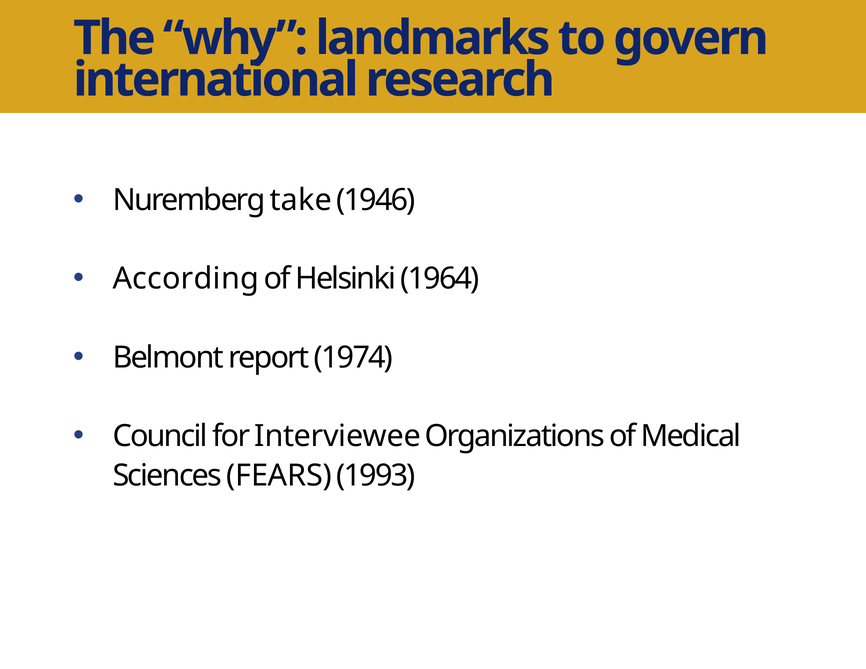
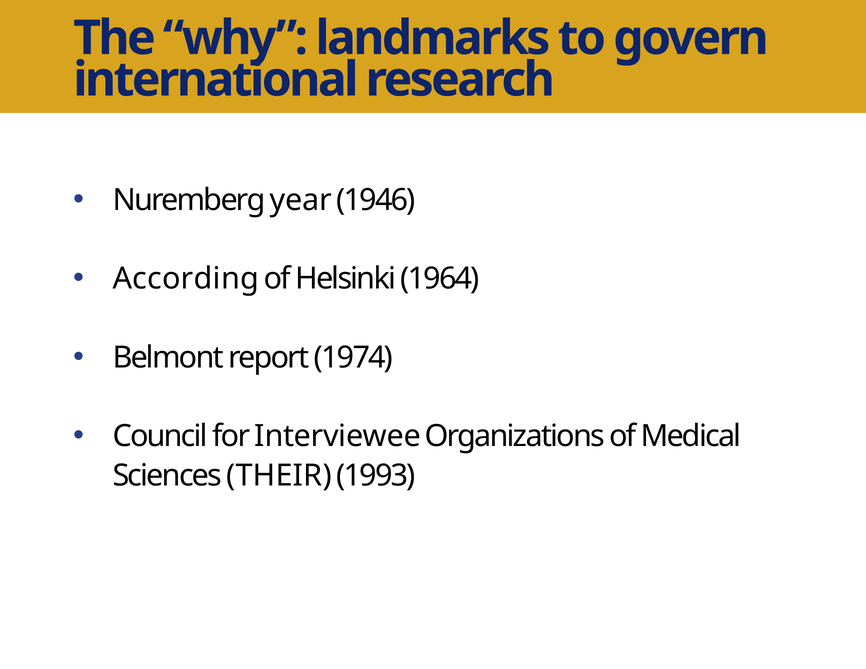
take: take -> year (301, 200)
FEARS: FEARS -> THEIR (279, 476)
